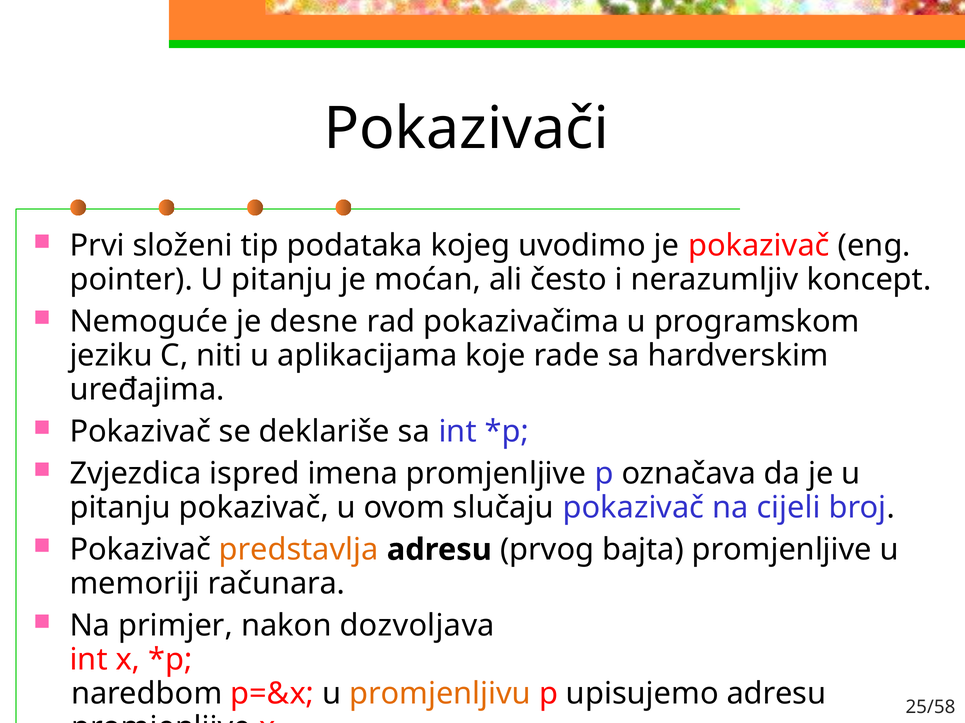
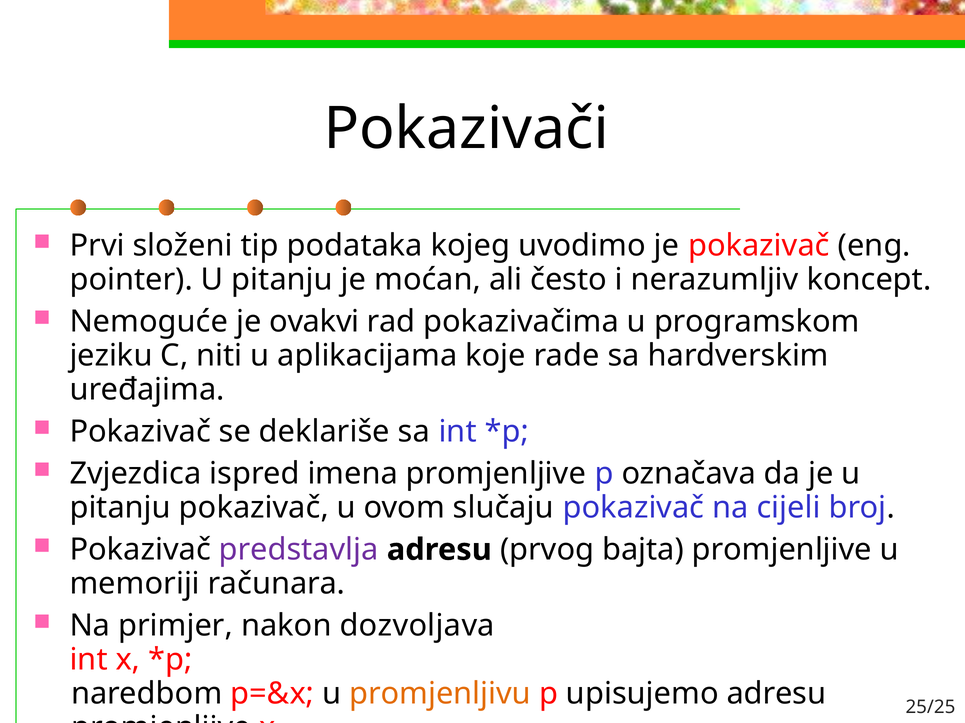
desne: desne -> ovakvi (314, 322)
predstavlja colour: orange -> purple (299, 550)
25/58: 25/58 -> 25/25 (930, 708)
